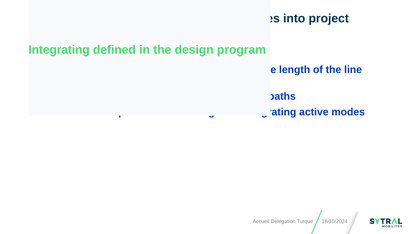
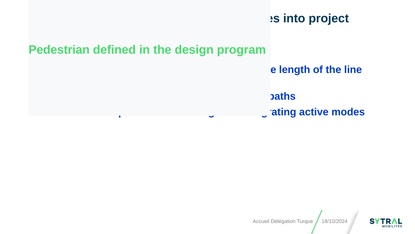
Integrating: Integrating -> Pedestrian (59, 50)
